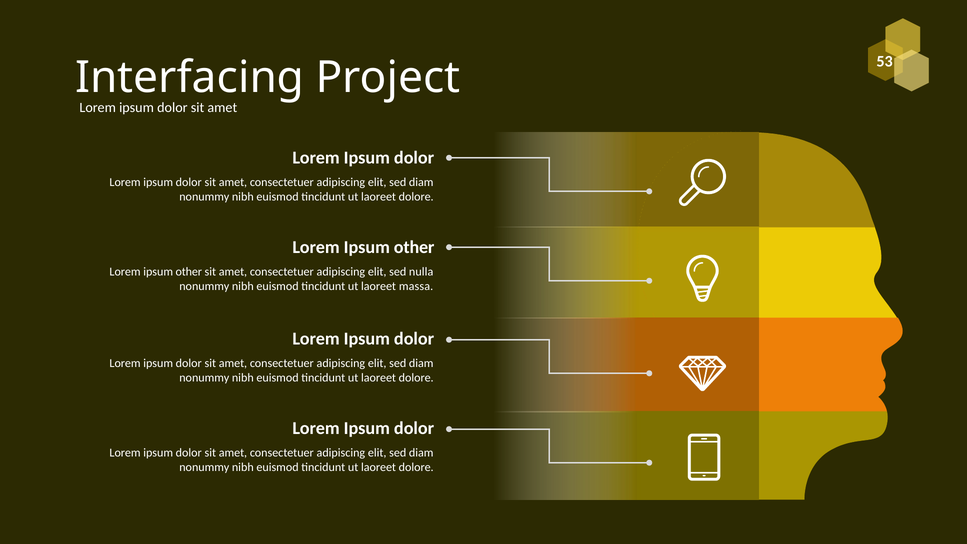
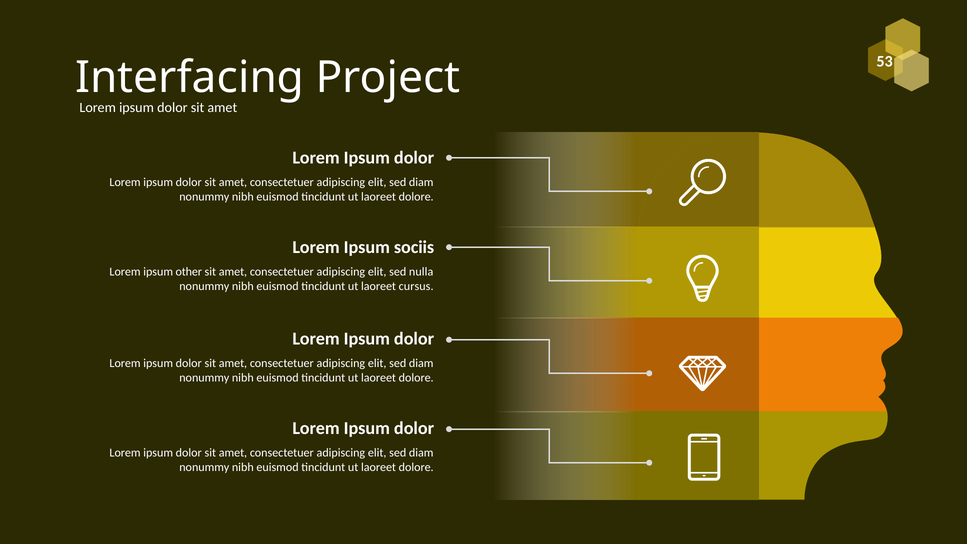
other: other -> sociis (414, 247)
massa: massa -> cursus (416, 286)
